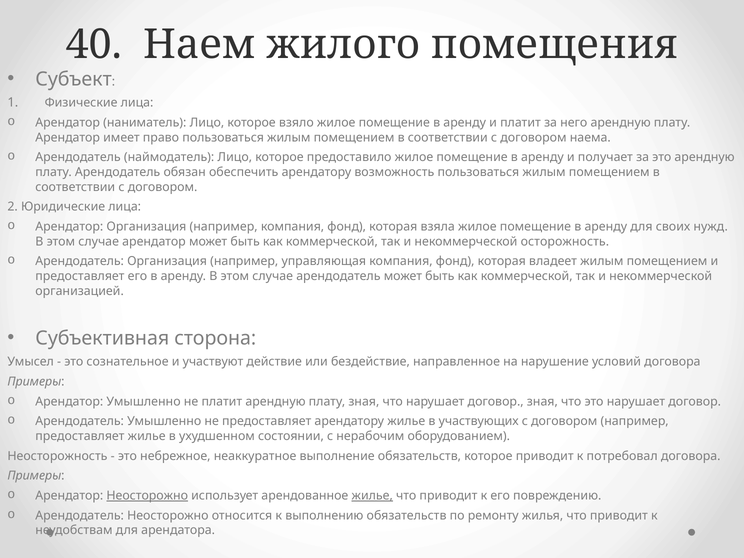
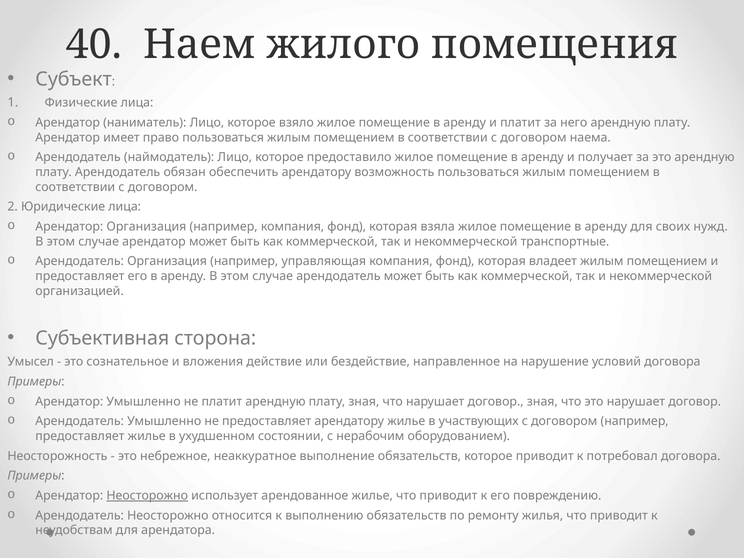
осторожность: осторожность -> транспортные (565, 242)
участвуют: участвуют -> вложения (213, 362)
жилье underline: present -> none (372, 496)
